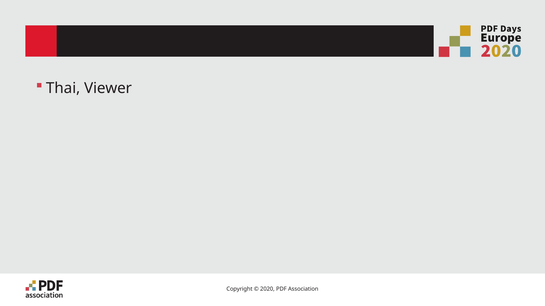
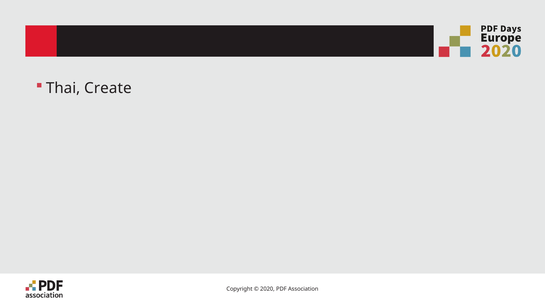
Viewer: Viewer -> Create (108, 88)
